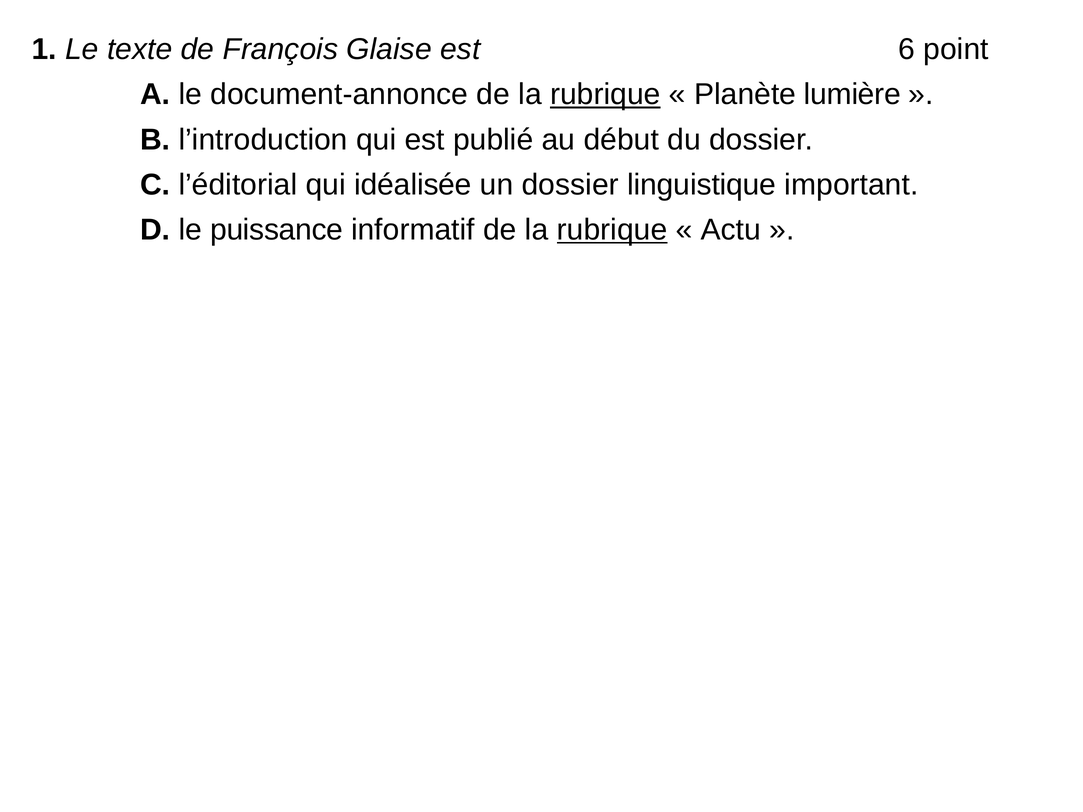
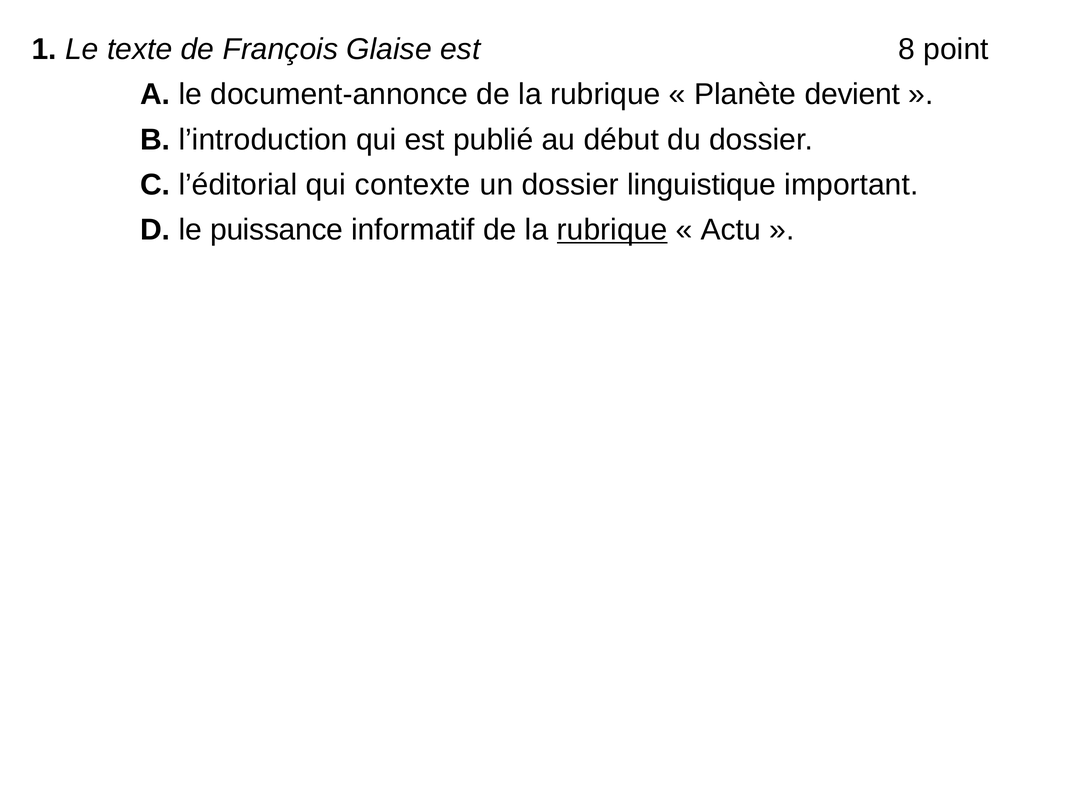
6: 6 -> 8 (907, 49)
rubrique underline: present -> none (605, 94)
lumière: lumière -> devient (852, 94)
idéalisée: idéalisée -> contexte (413, 185)
